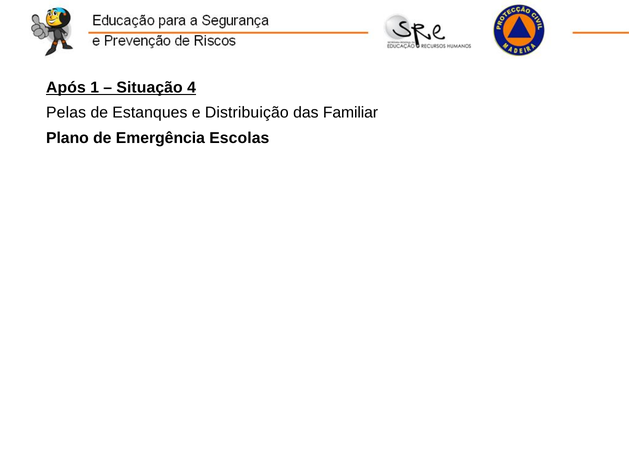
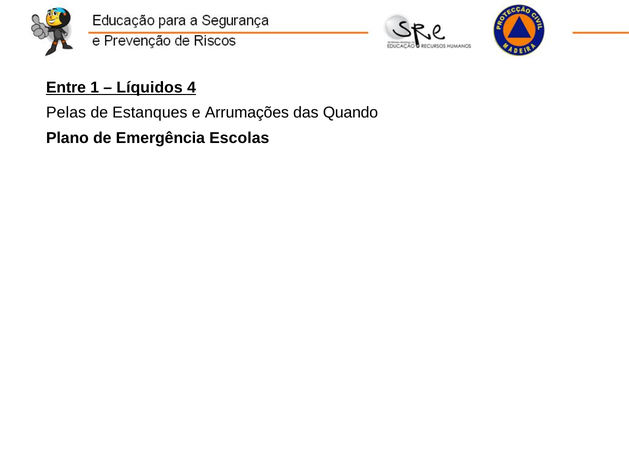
Após: Após -> Entre (66, 87)
Situação: Situação -> Líquidos (150, 87)
Distribuição: Distribuição -> Arrumações (247, 113)
Familiar: Familiar -> Quando (350, 113)
